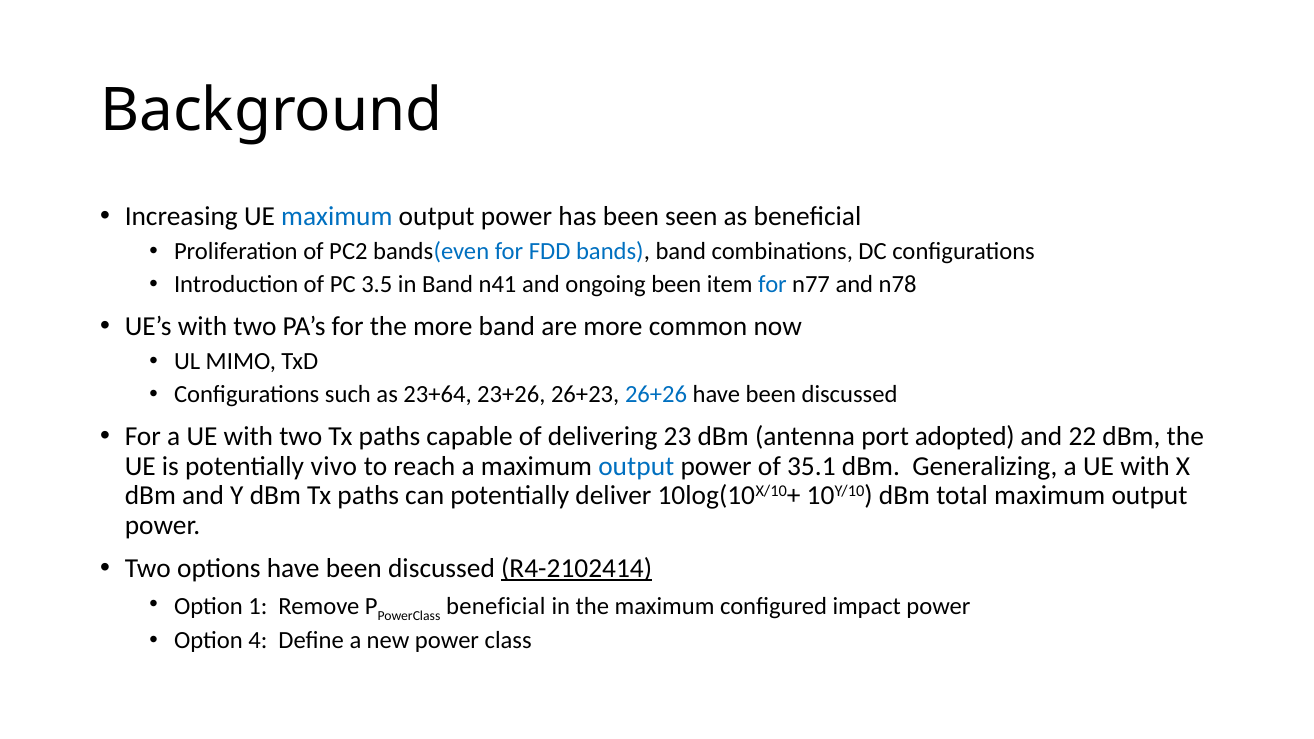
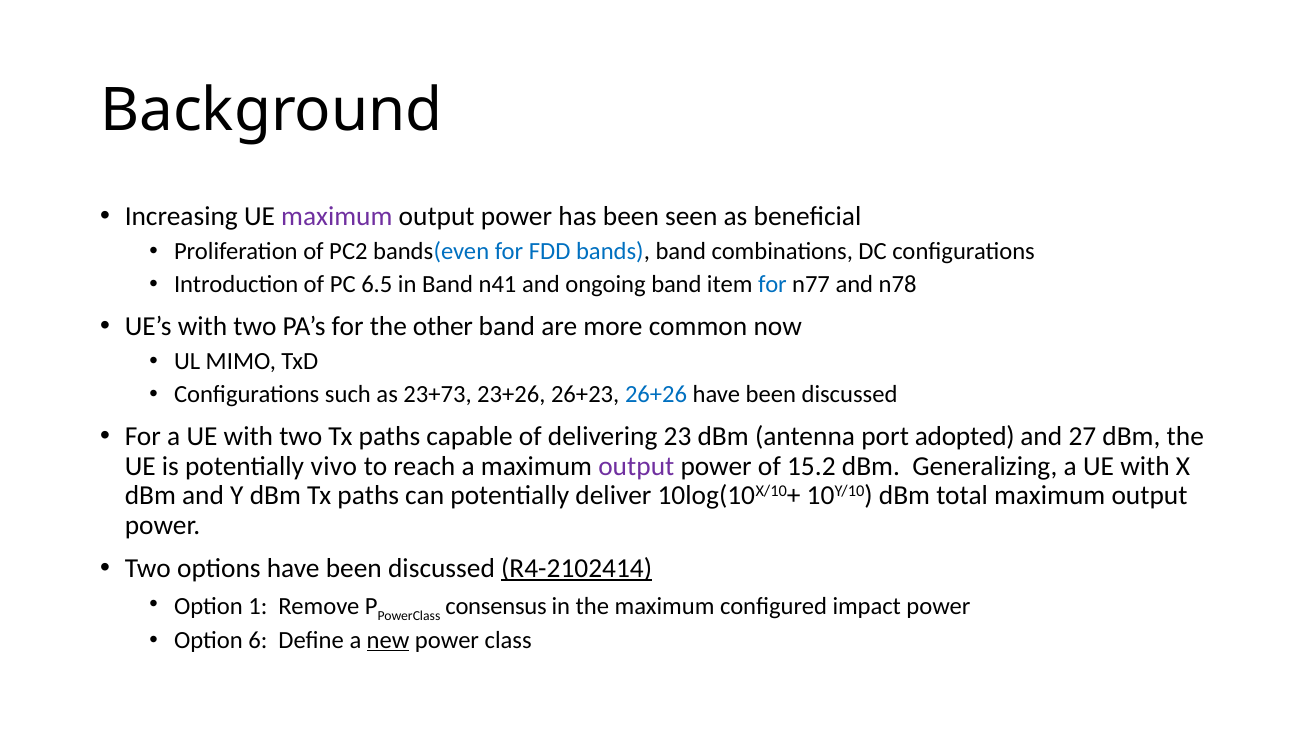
maximum colour: blue -> purple (337, 216)
3.5: 3.5 -> 6.5 (377, 285)
ongoing been: been -> band (676, 285)
the more: more -> other (443, 326)
23+64: 23+64 -> 23+73 (437, 395)
22: 22 -> 27 (1082, 437)
output colour: blue -> purple (636, 466)
35.1: 35.1 -> 15.2 (811, 466)
beneficial: beneficial -> consensus (496, 606)
4: 4 -> 6 (258, 640)
new underline: none -> present (388, 640)
